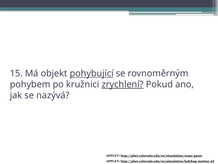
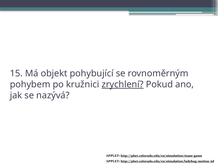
pohybující underline: present -> none (92, 73)
